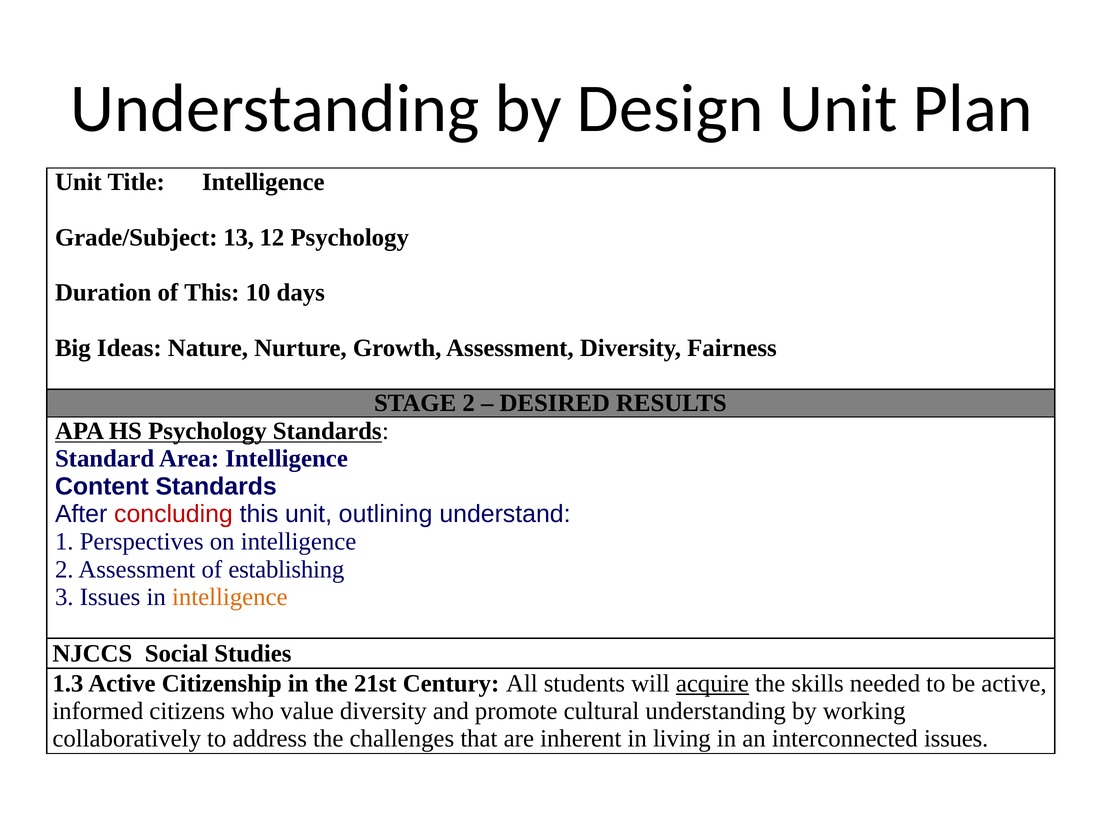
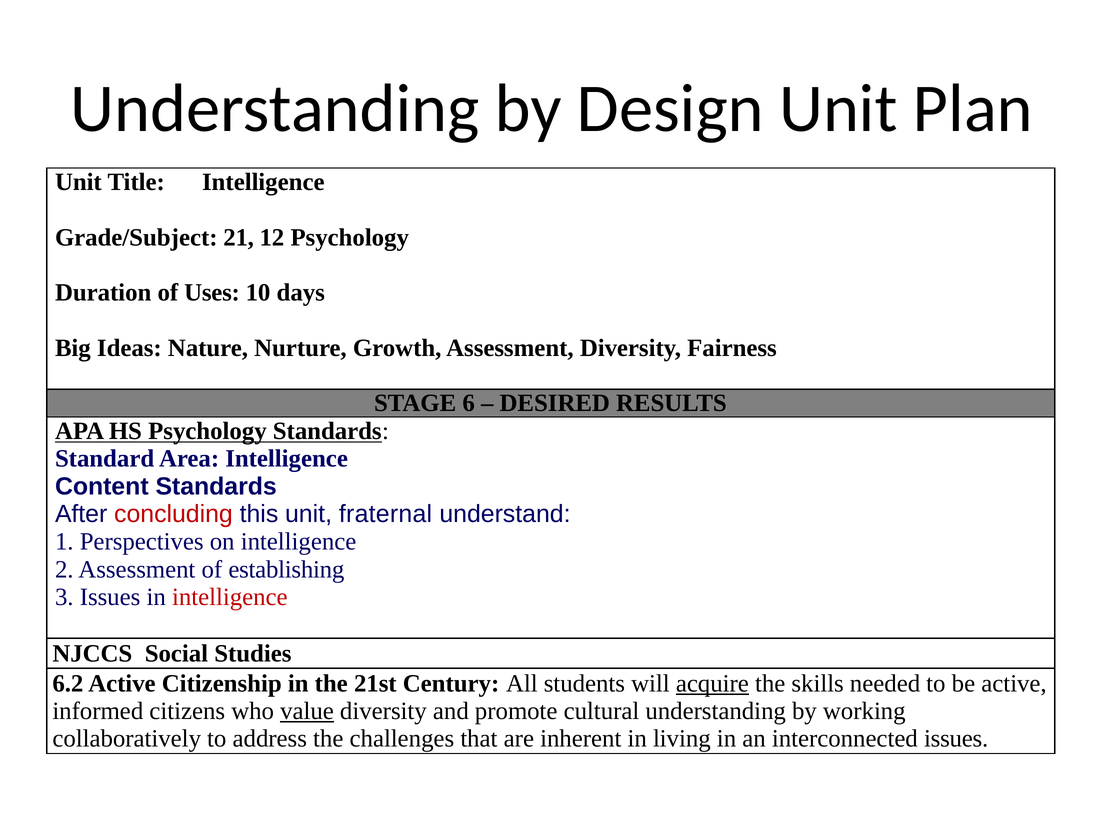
13: 13 -> 21 (239, 237)
of This: This -> Uses (212, 293)
STAGE 2: 2 -> 6 (469, 403)
outlining: outlining -> fraternal (386, 514)
intelligence colour: orange -> red (230, 597)
1.3: 1.3 -> 6.2 (68, 683)
value underline: none -> present (307, 711)
